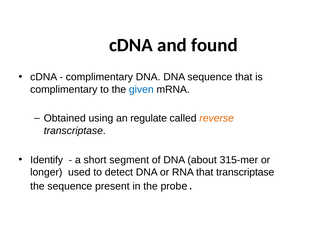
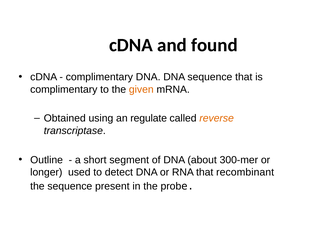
given colour: blue -> orange (141, 90)
Identify: Identify -> Outline (47, 160)
315-mer: 315-mer -> 300-mer (239, 160)
that transcriptase: transcriptase -> recombinant (245, 173)
